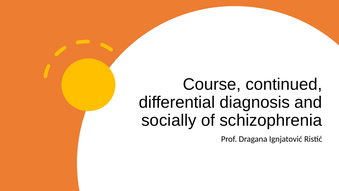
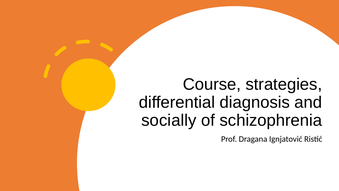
continued: continued -> strategies (284, 84)
